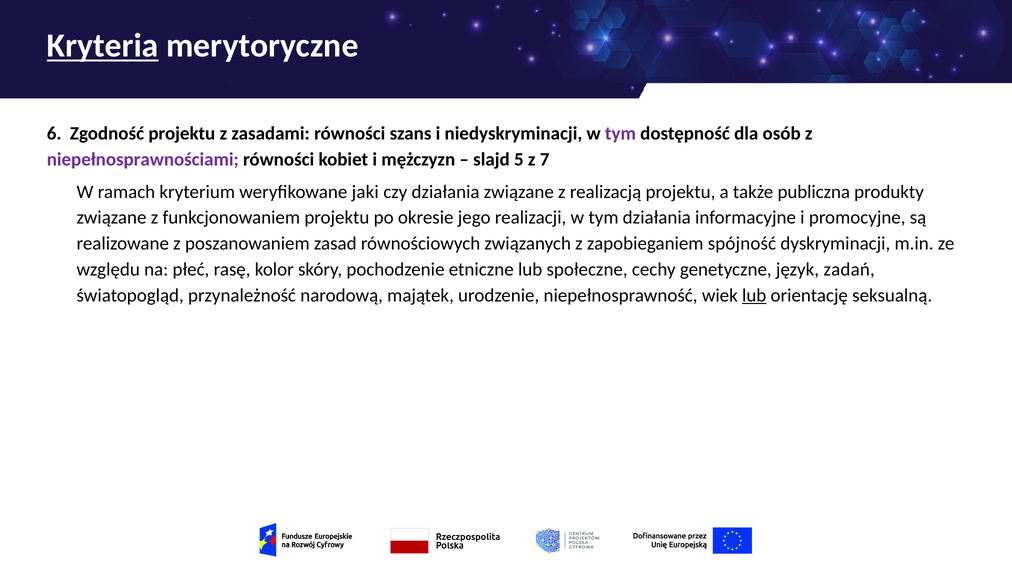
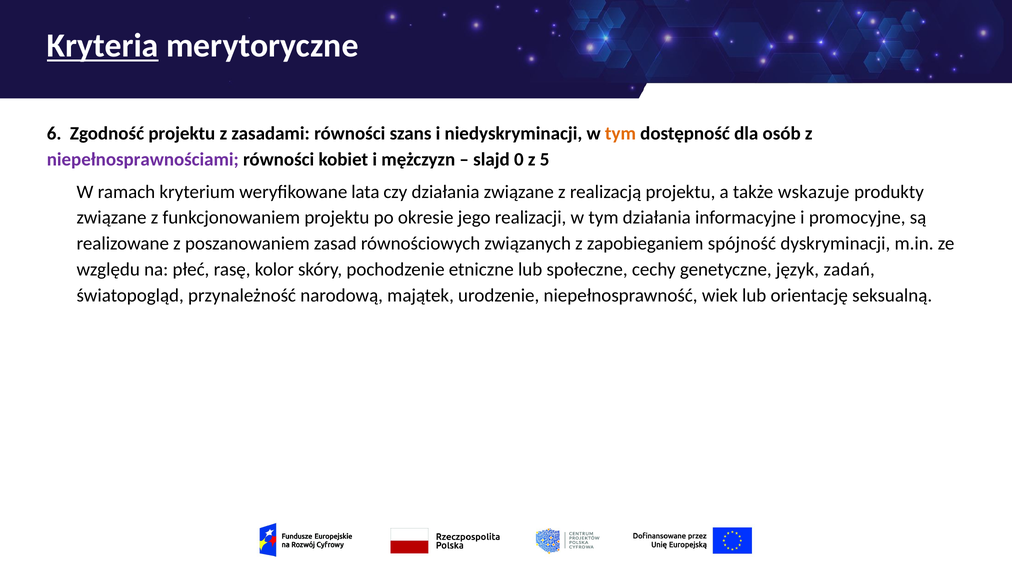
tym colour: purple -> orange (620, 134)
5: 5 -> 0 (519, 160)
7: 7 -> 5 (545, 160)
jaki: jaki -> lata (365, 192)
publiczna: publiczna -> wskazuje (814, 192)
lub underline: present -> none (754, 296)
